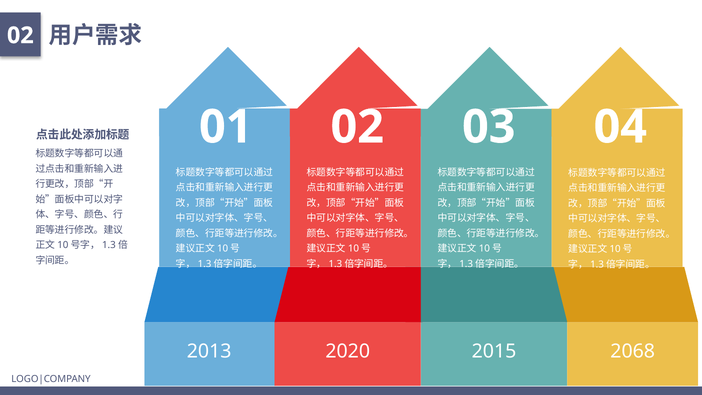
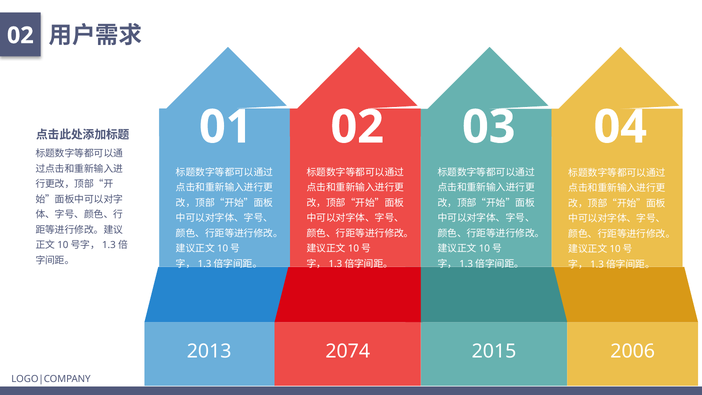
2020: 2020 -> 2074 (348, 351)
2068: 2068 -> 2006 (633, 351)
